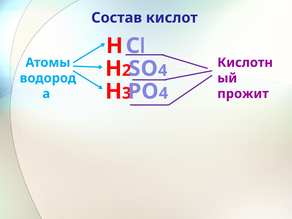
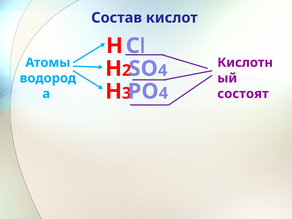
прожит: прожит -> состоят (243, 94)
